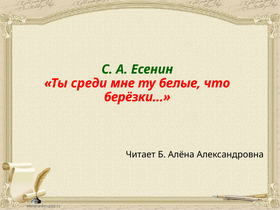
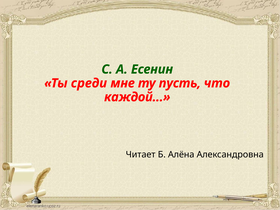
белые: белые -> пусть (180, 83)
берёзки…: берёзки… -> каждой… (137, 97)
